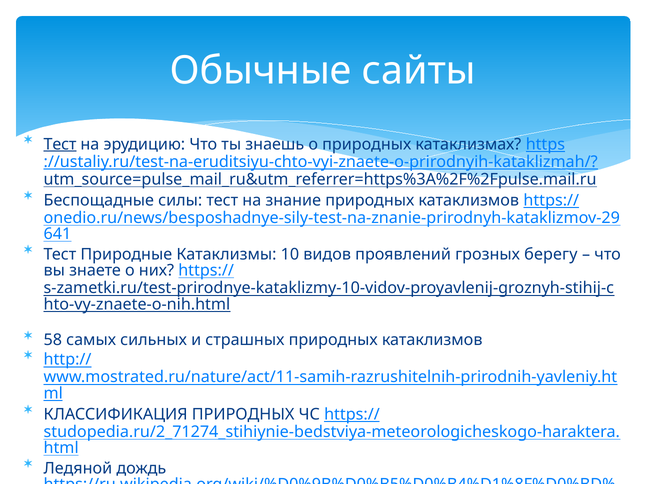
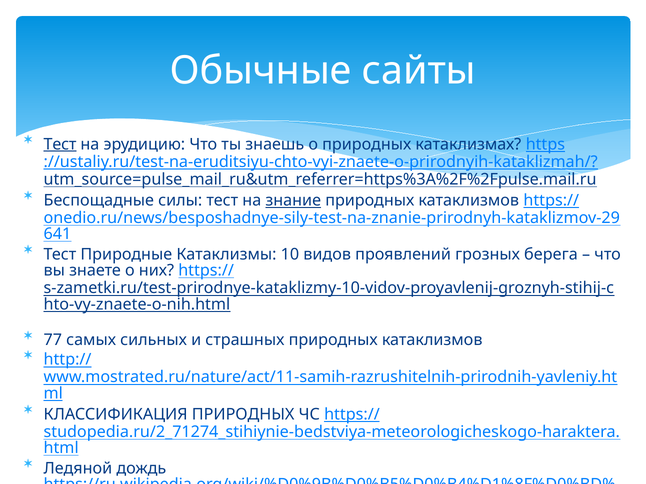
знание underline: none -> present (293, 201)
берегу: берегу -> берега (551, 255)
58: 58 -> 77 (53, 340)
